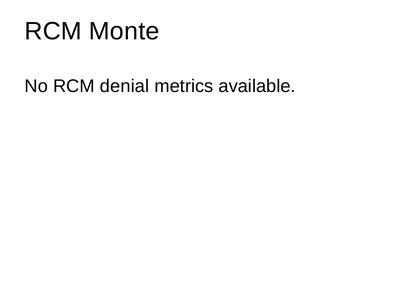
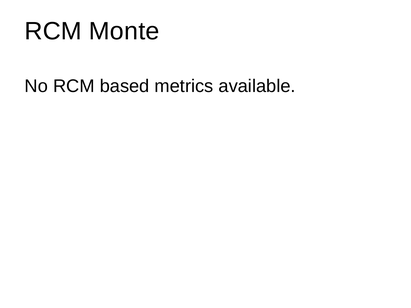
denial: denial -> based (125, 86)
